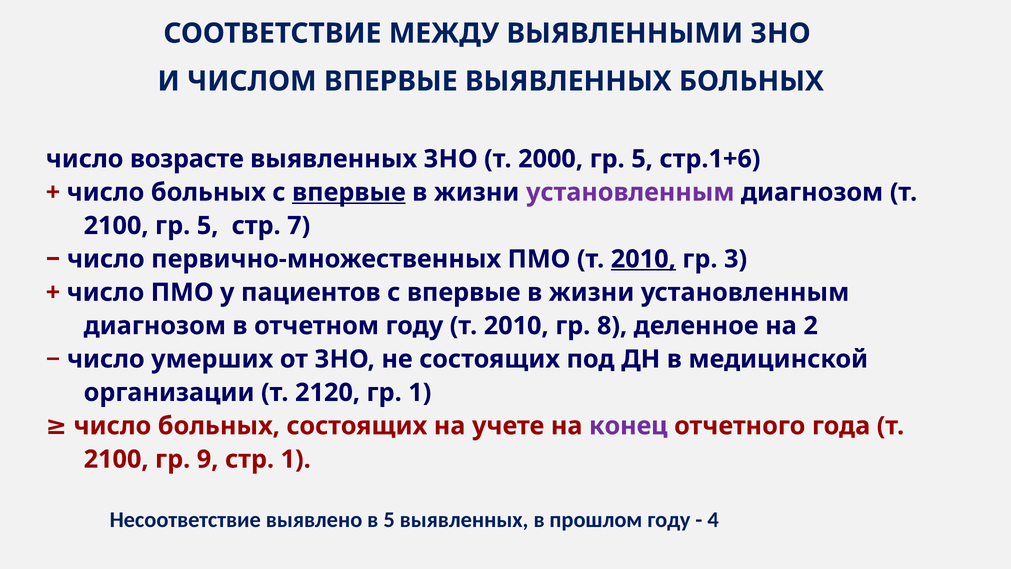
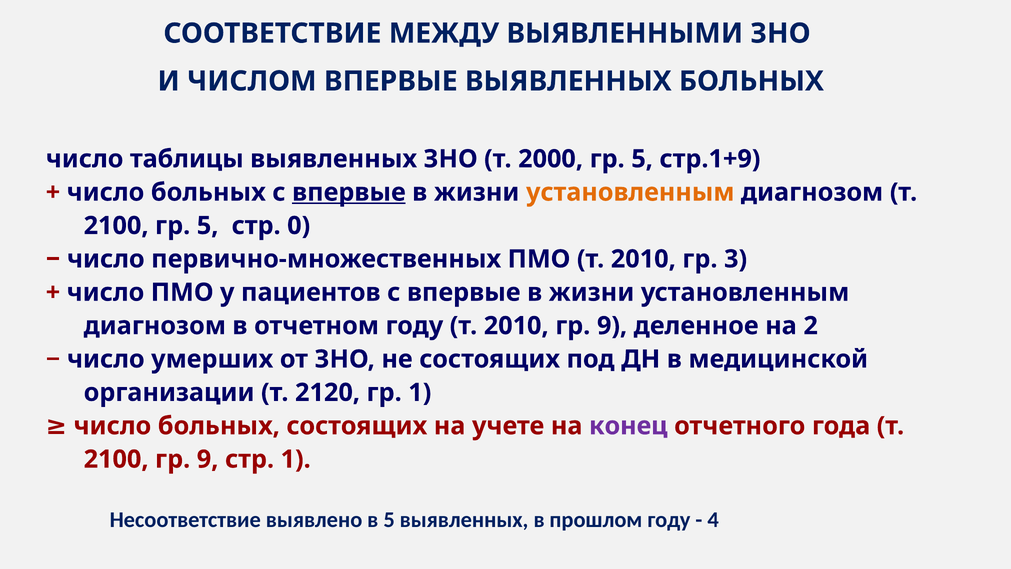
возрасте: возрасте -> таблицы (187, 159)
стр.1+6: стр.1+6 -> стр.1+9 (710, 159)
установленным colour: purple -> orange (630, 192)
7: 7 -> 0 (299, 226)
2010 underline: present -> none (643, 259)
2010 гр 8: 8 -> 9 (612, 326)
